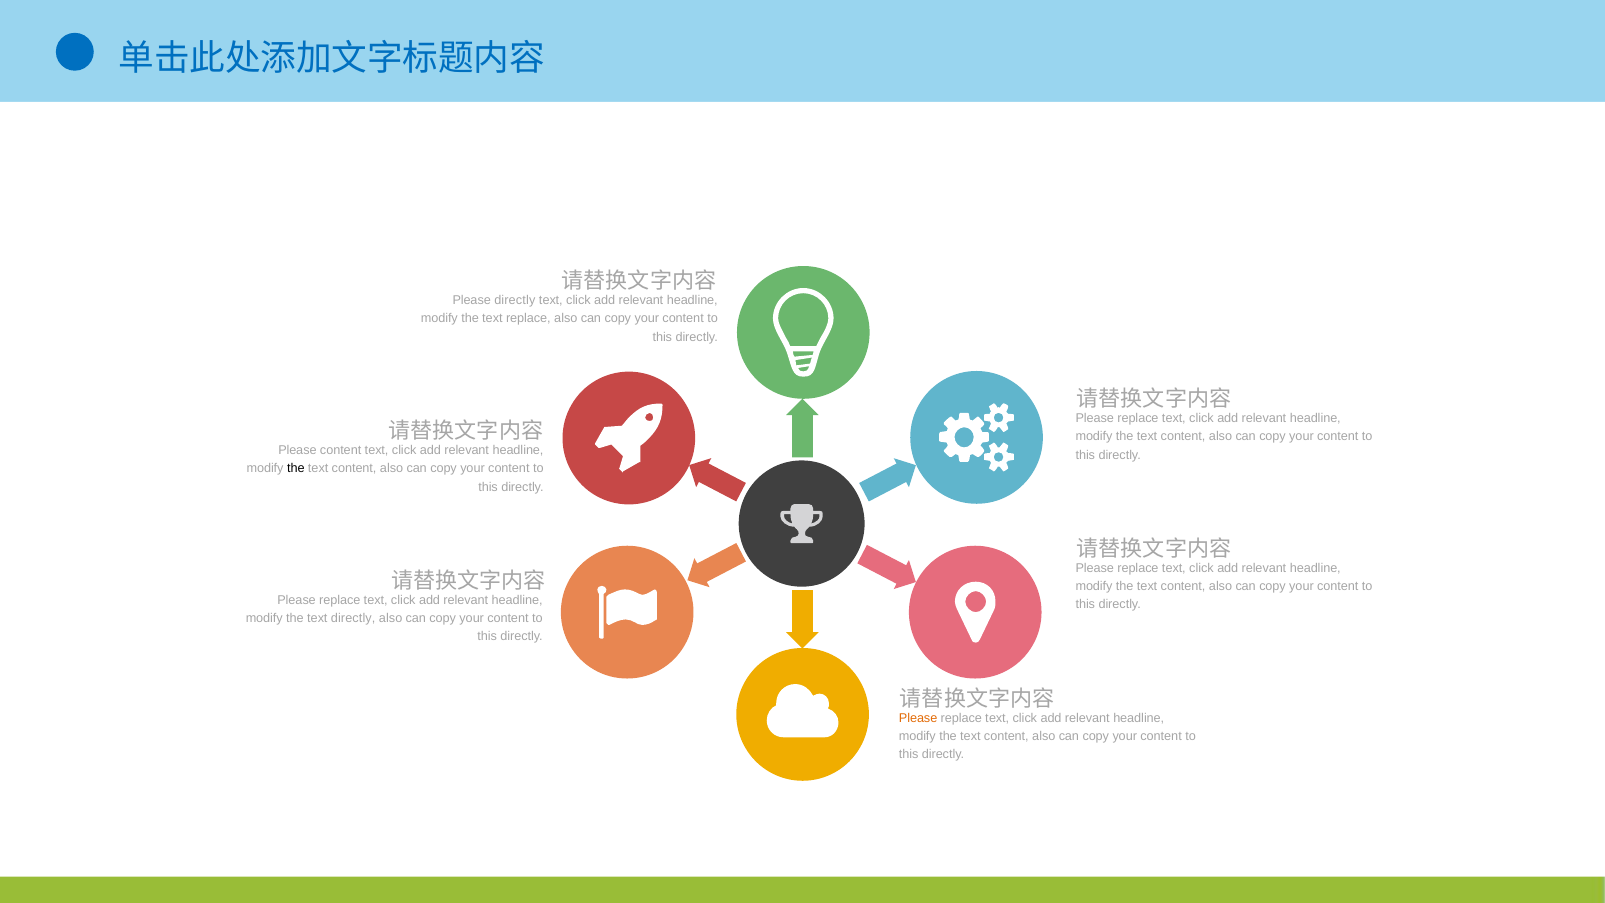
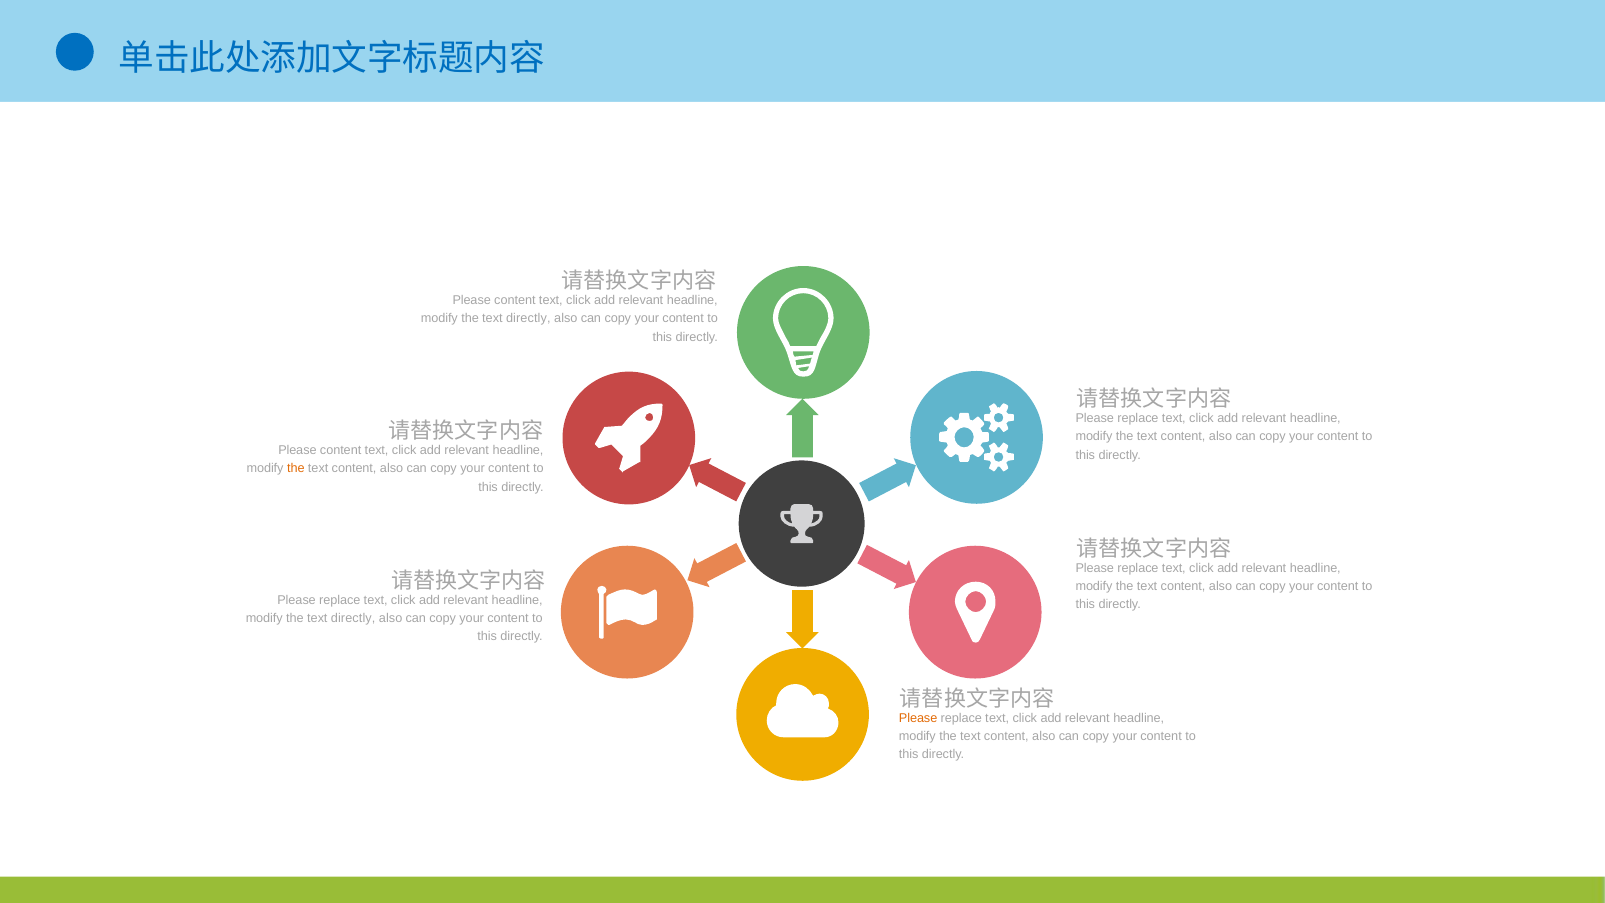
directly: directly -> content (515, 300)
replace: replace -> directly (528, 319)
the colour: black -> orange (296, 468)
